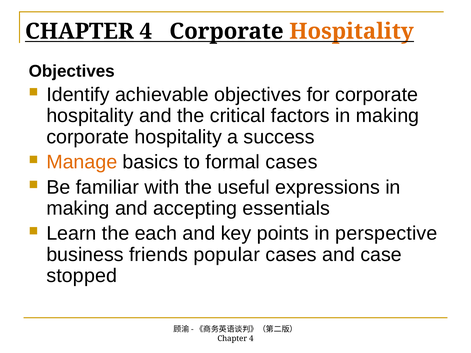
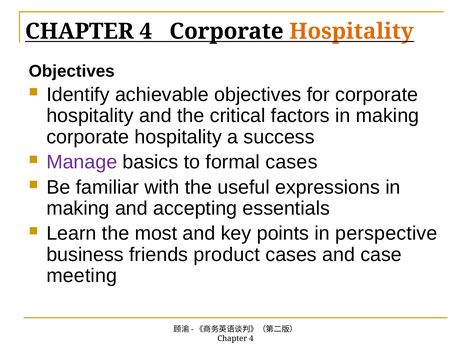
Manage colour: orange -> purple (82, 162)
each: each -> most (156, 234)
popular: popular -> product (227, 255)
stopped: stopped -> meeting (82, 276)
